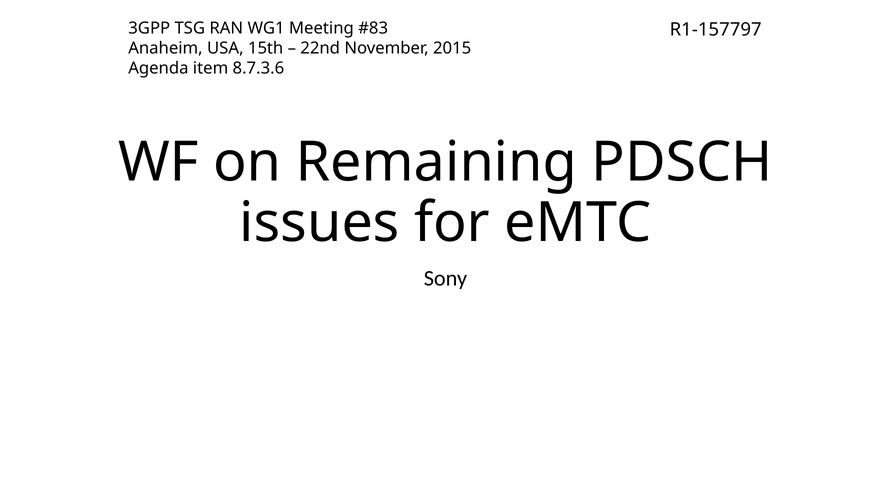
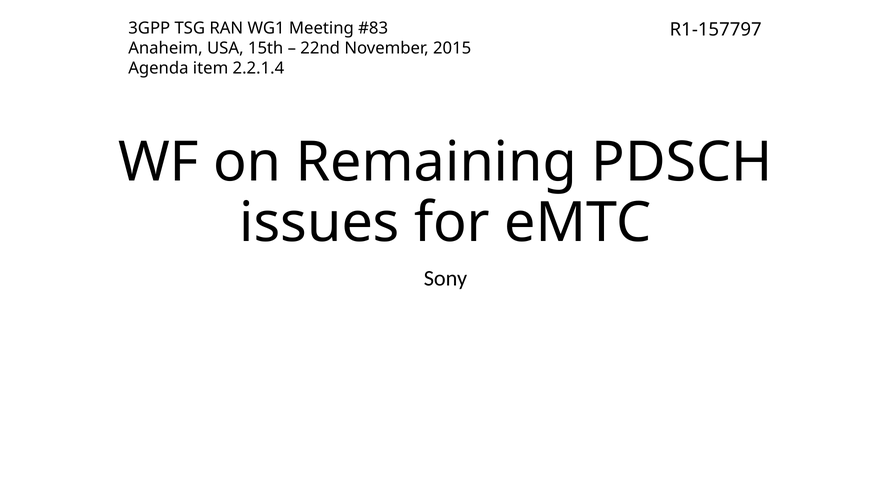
8.7.3.6: 8.7.3.6 -> 2.2.1.4 (258, 68)
